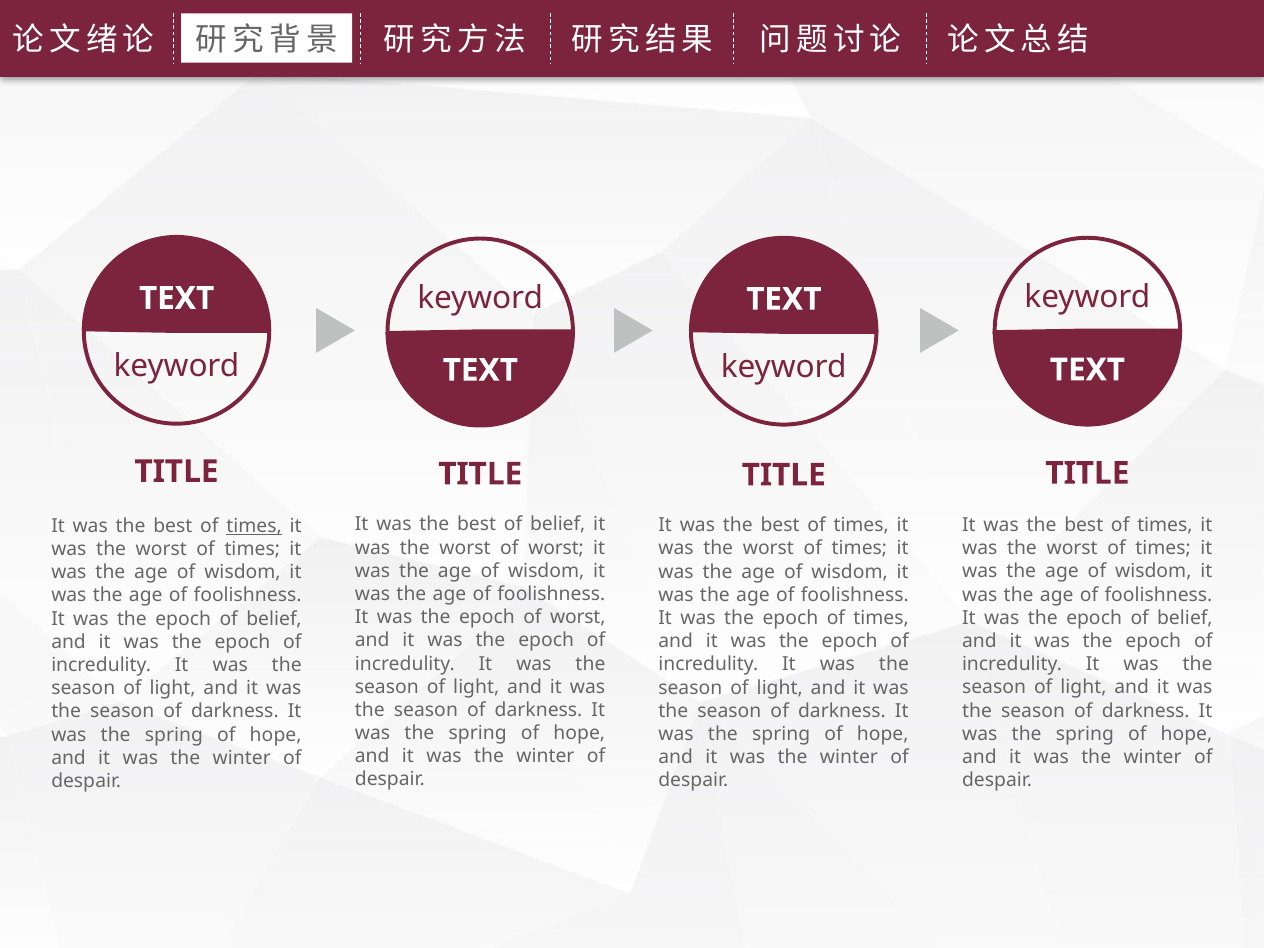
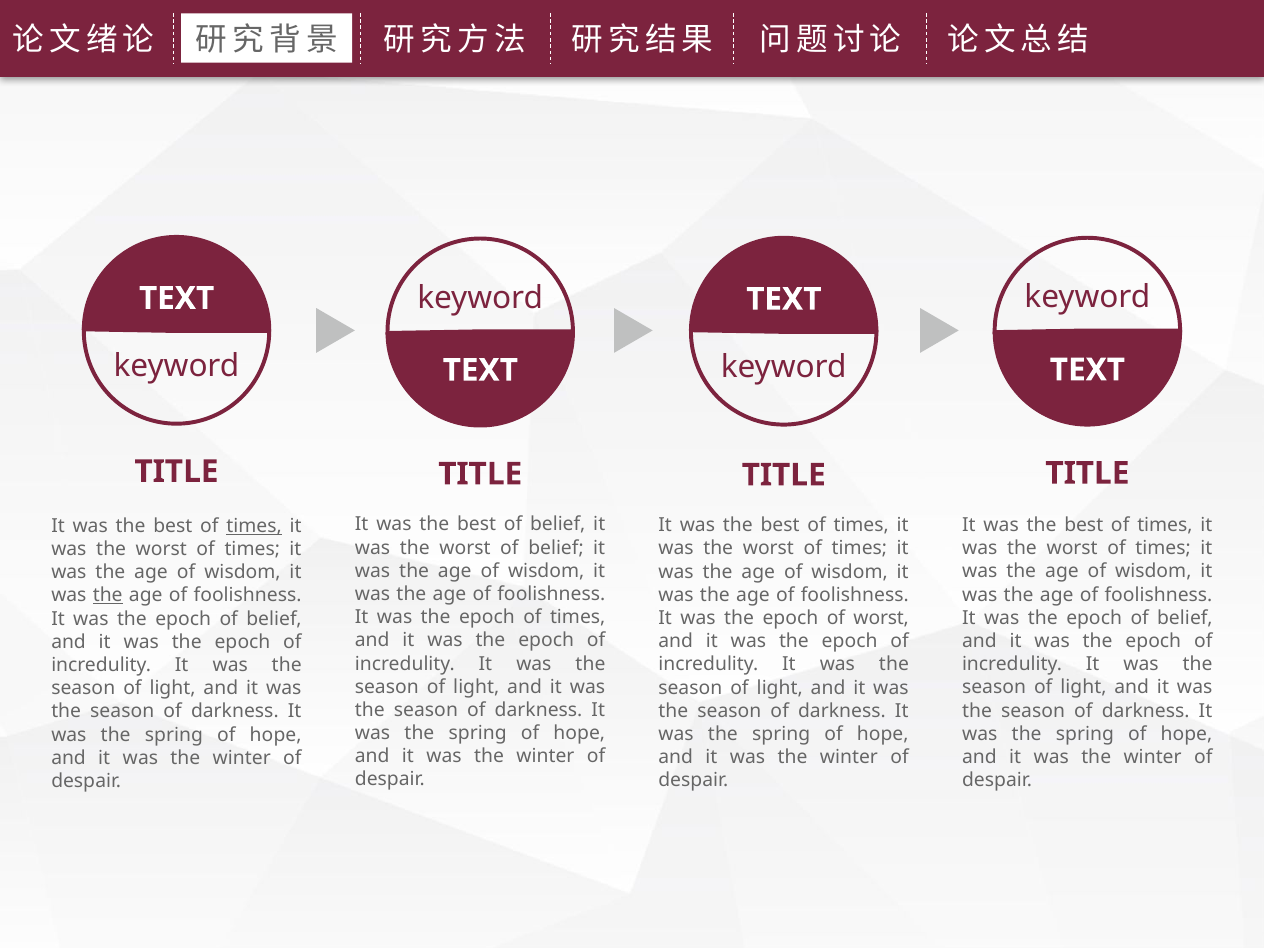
worst of worst: worst -> belief (556, 548)
the underline: none -> present (108, 596)
epoch of worst: worst -> times (578, 617)
epoch of times: times -> worst (881, 618)
